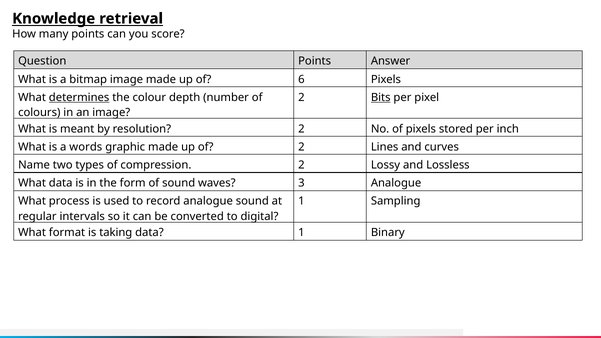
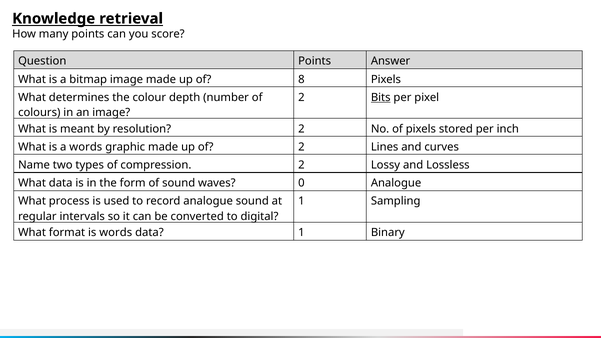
6: 6 -> 8 (301, 79)
determines underline: present -> none (79, 97)
3: 3 -> 0 (301, 183)
is taking: taking -> words (116, 233)
